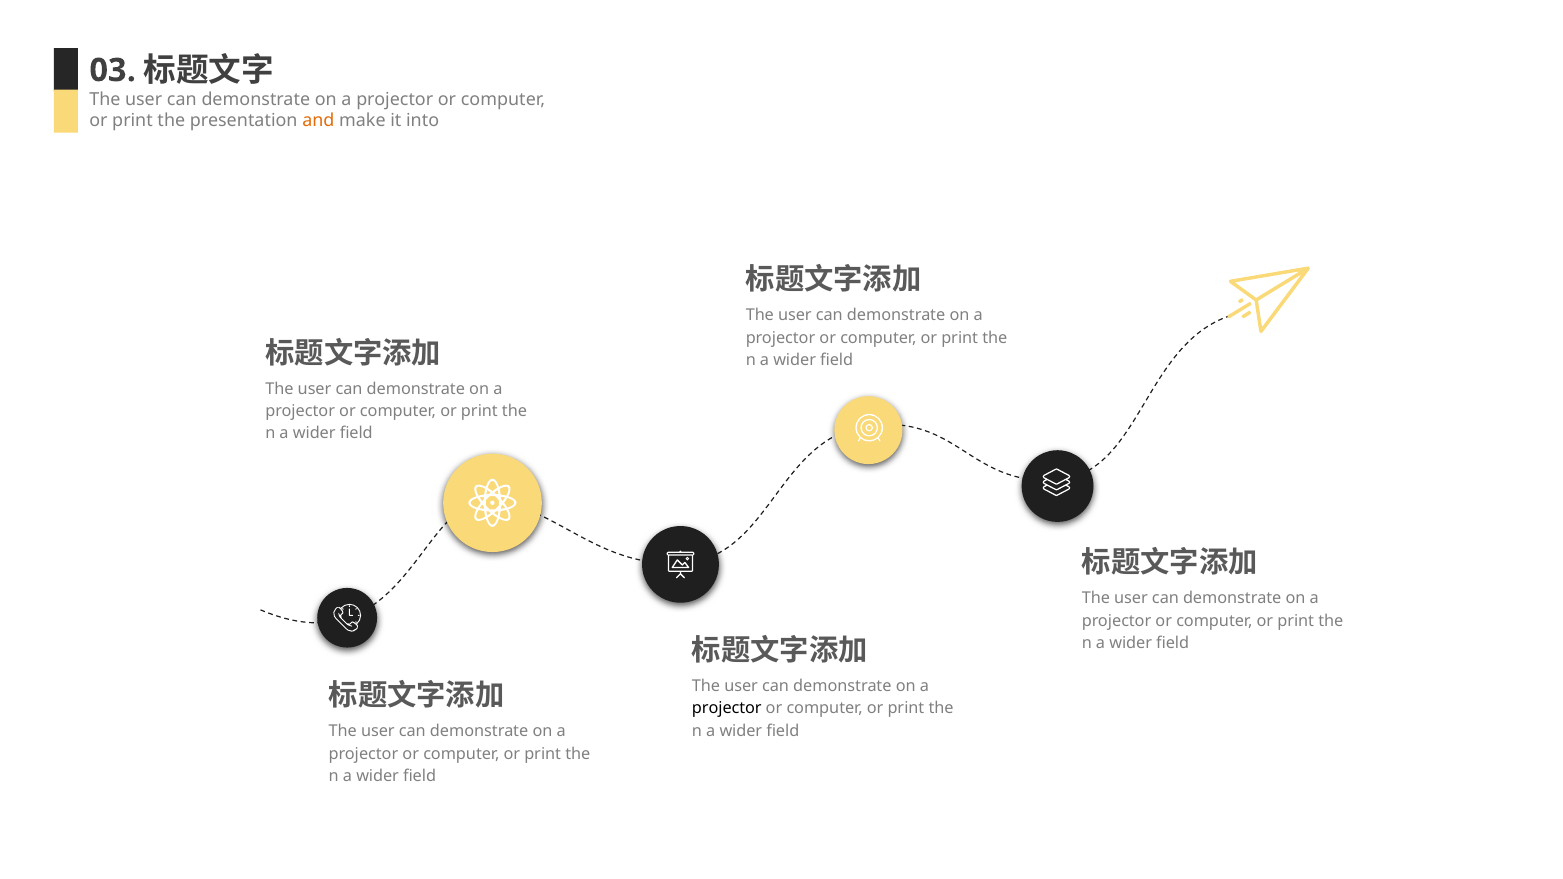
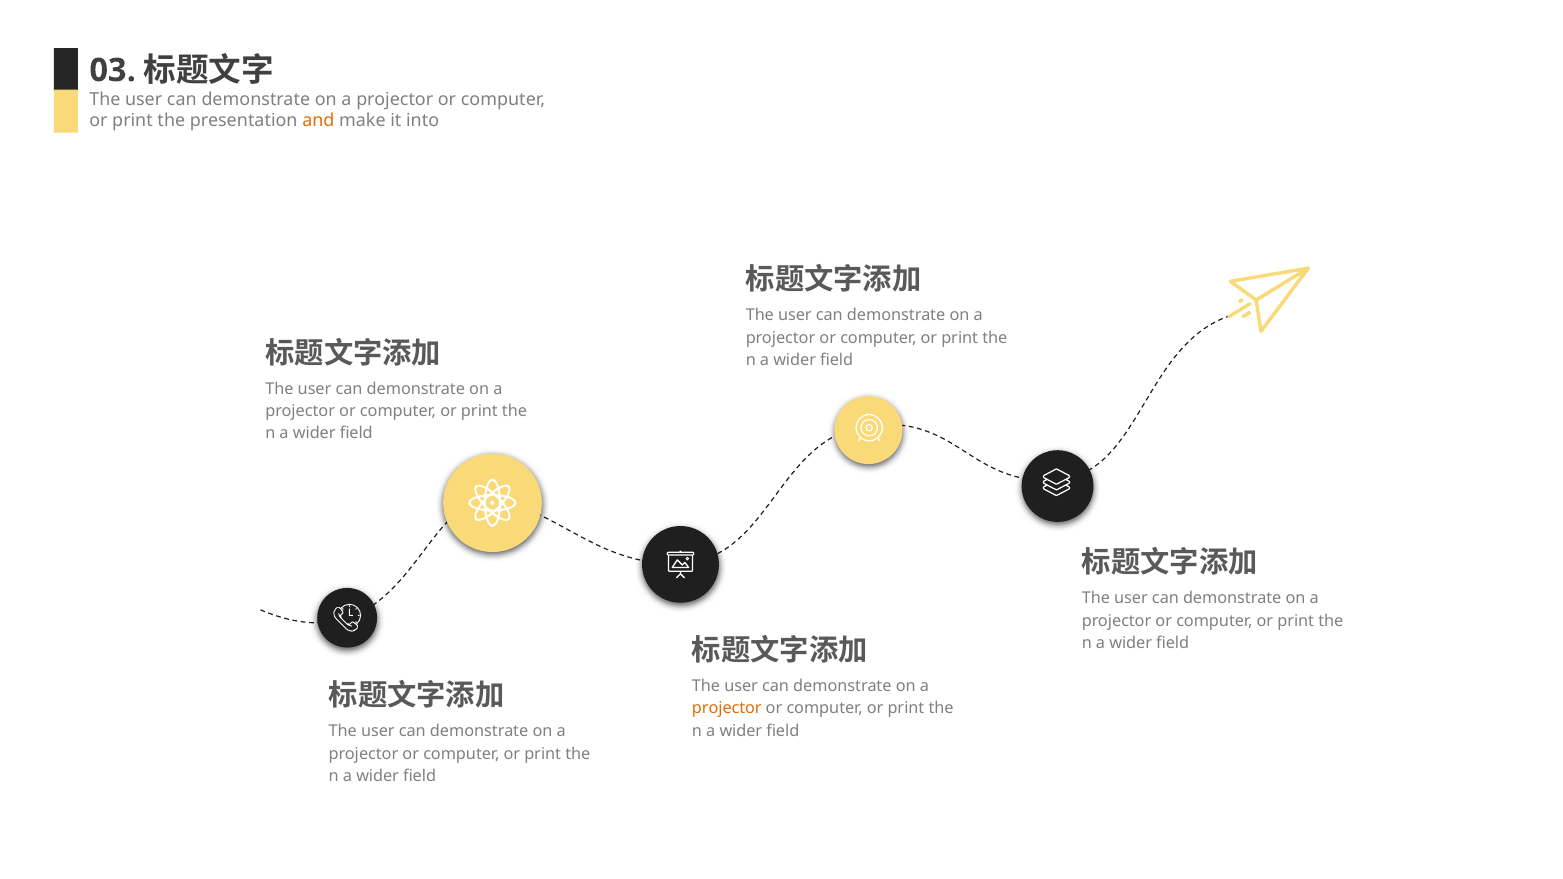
projector colour: black -> orange (727, 709)
